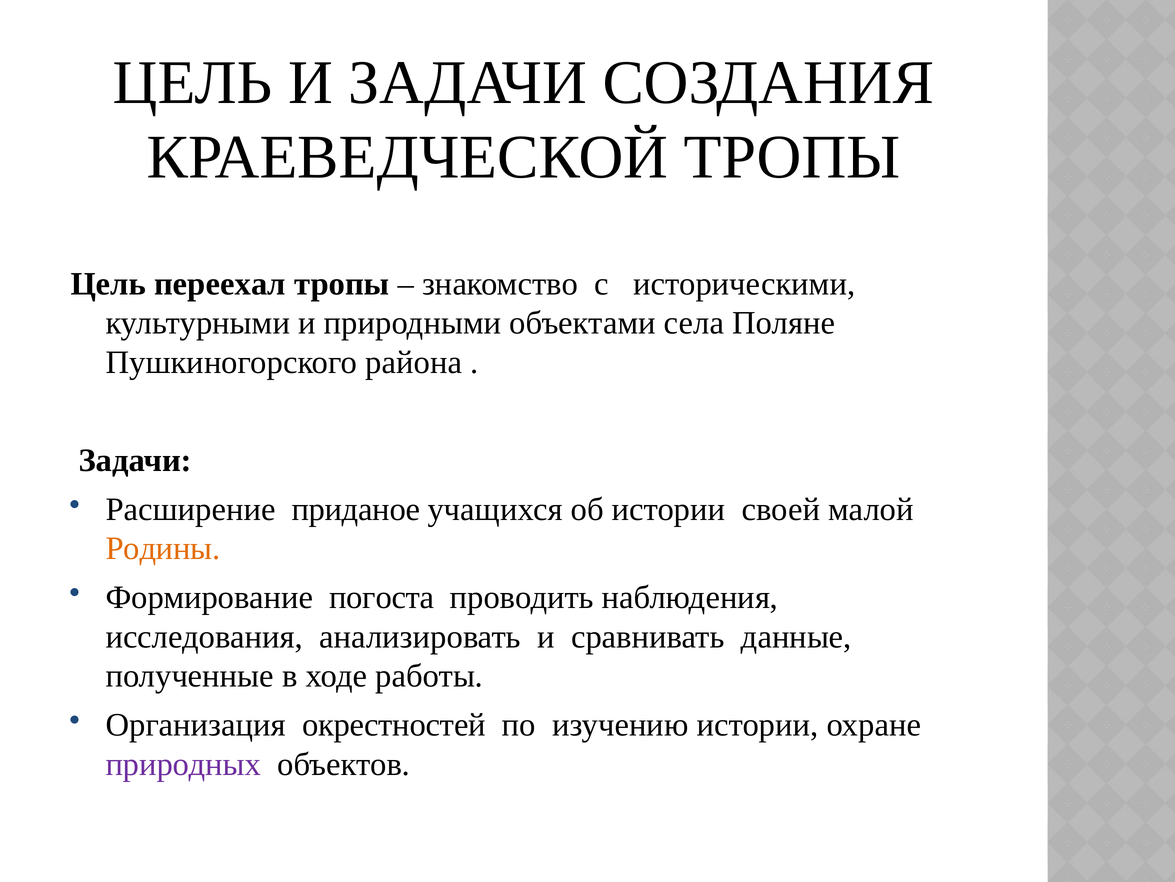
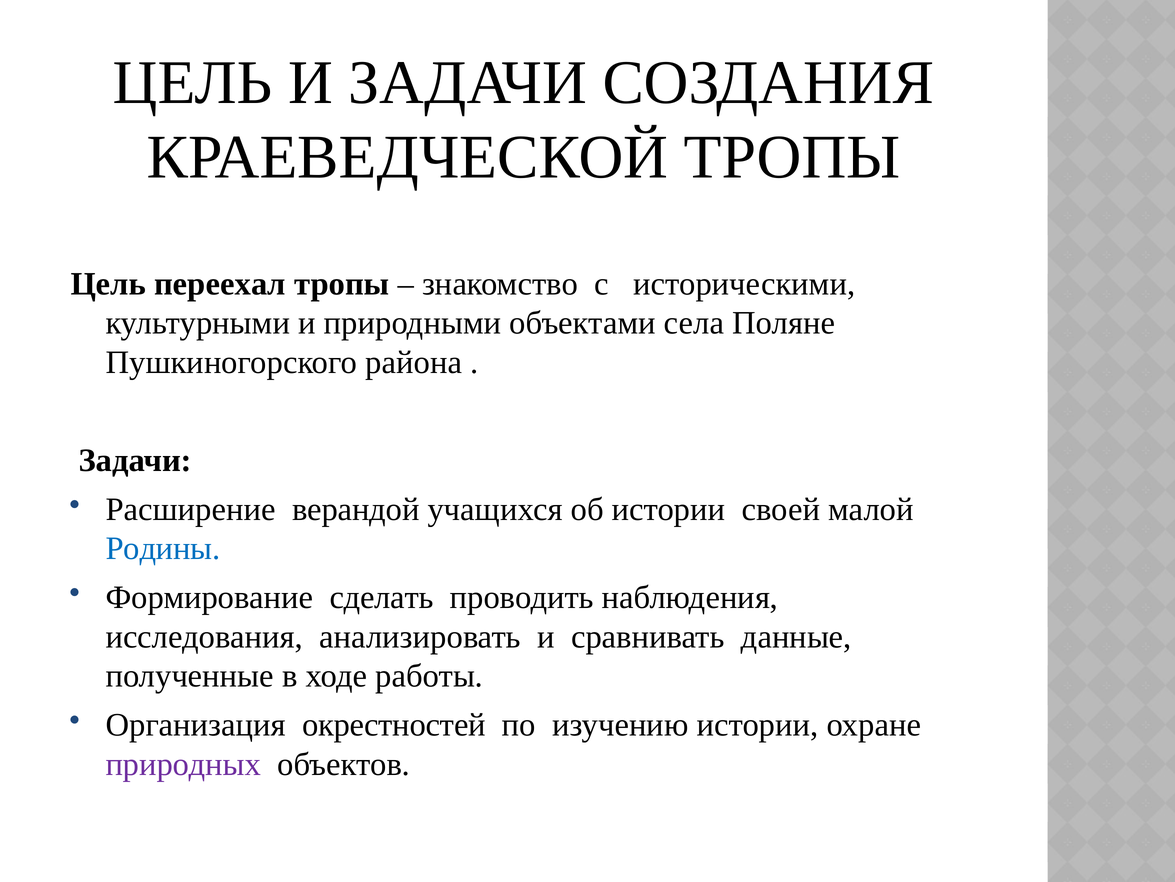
приданое: приданое -> верандой (356, 509)
Родины colour: orange -> blue (163, 548)
погоста: погоста -> сделать (382, 597)
